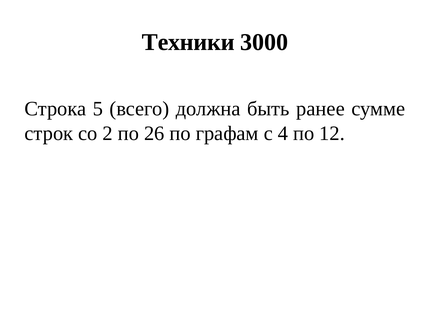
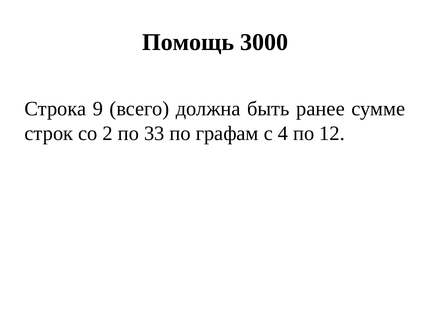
Техники: Техники -> Помощь (188, 42)
5: 5 -> 9 (98, 109)
26: 26 -> 33 (154, 133)
